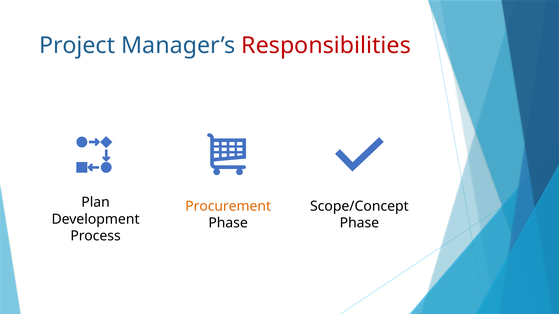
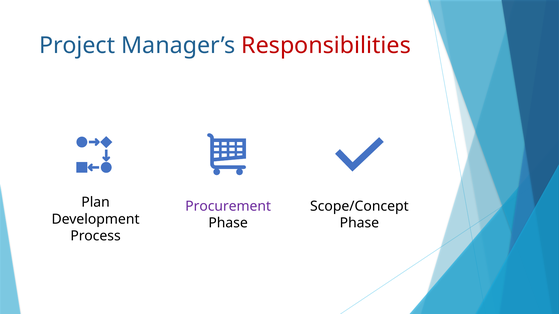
Procurement colour: orange -> purple (228, 207)
